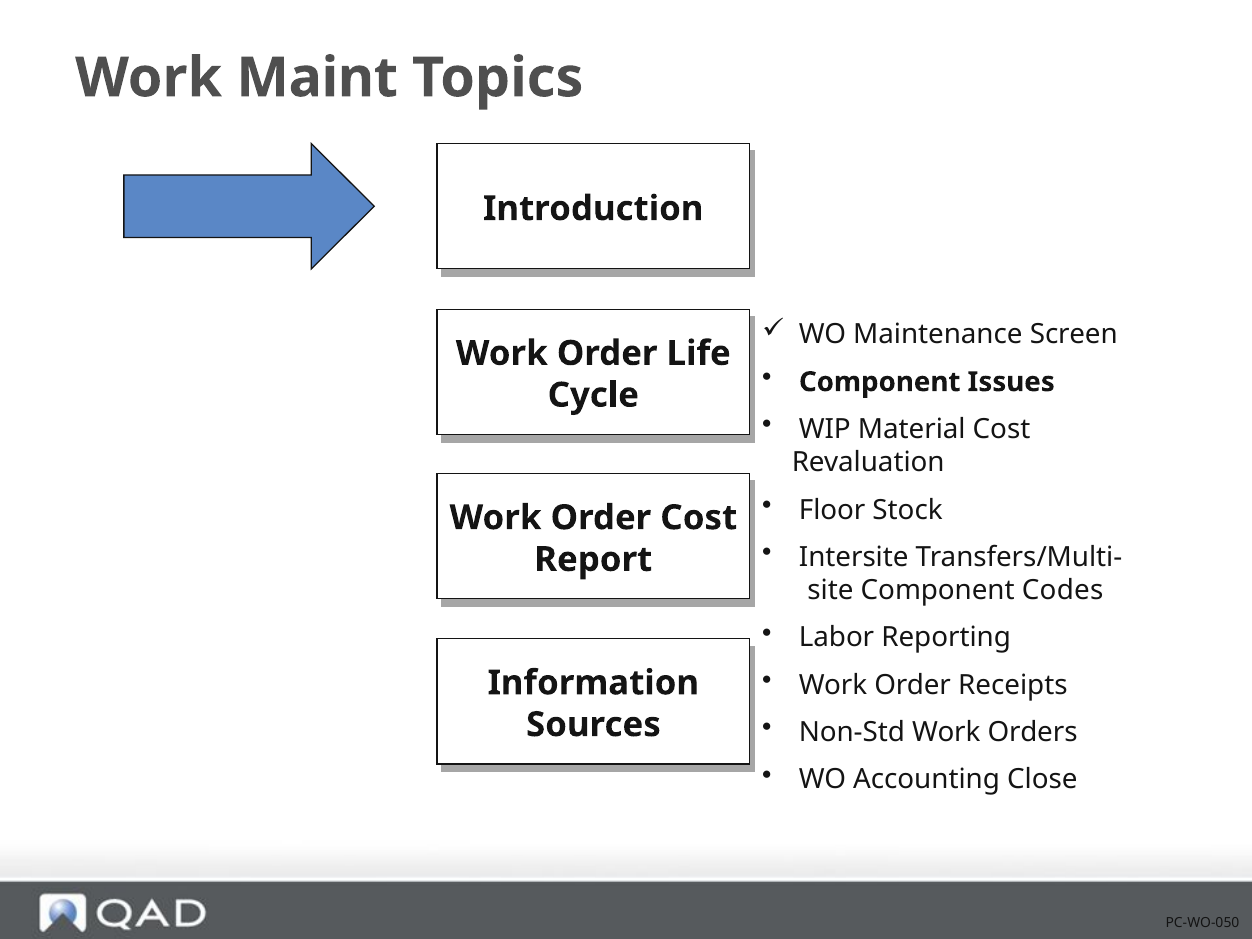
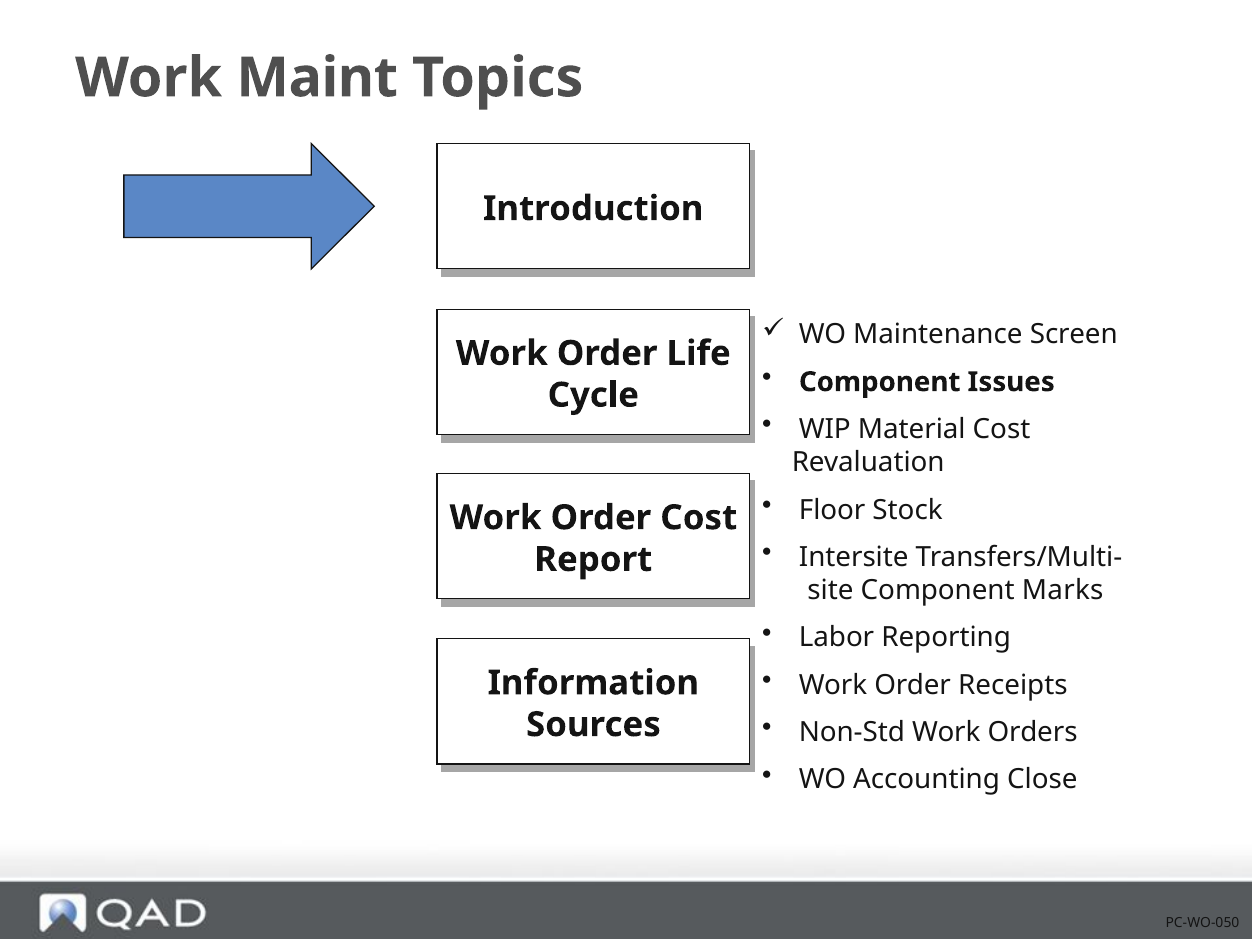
Codes: Codes -> Marks (1063, 591)
